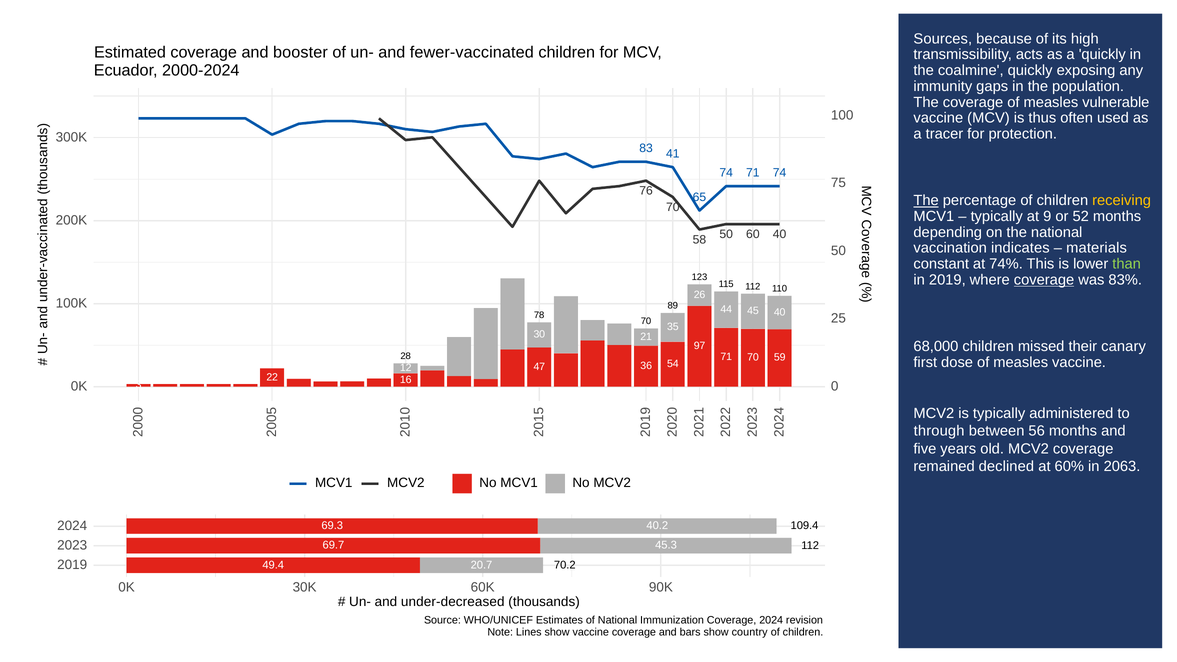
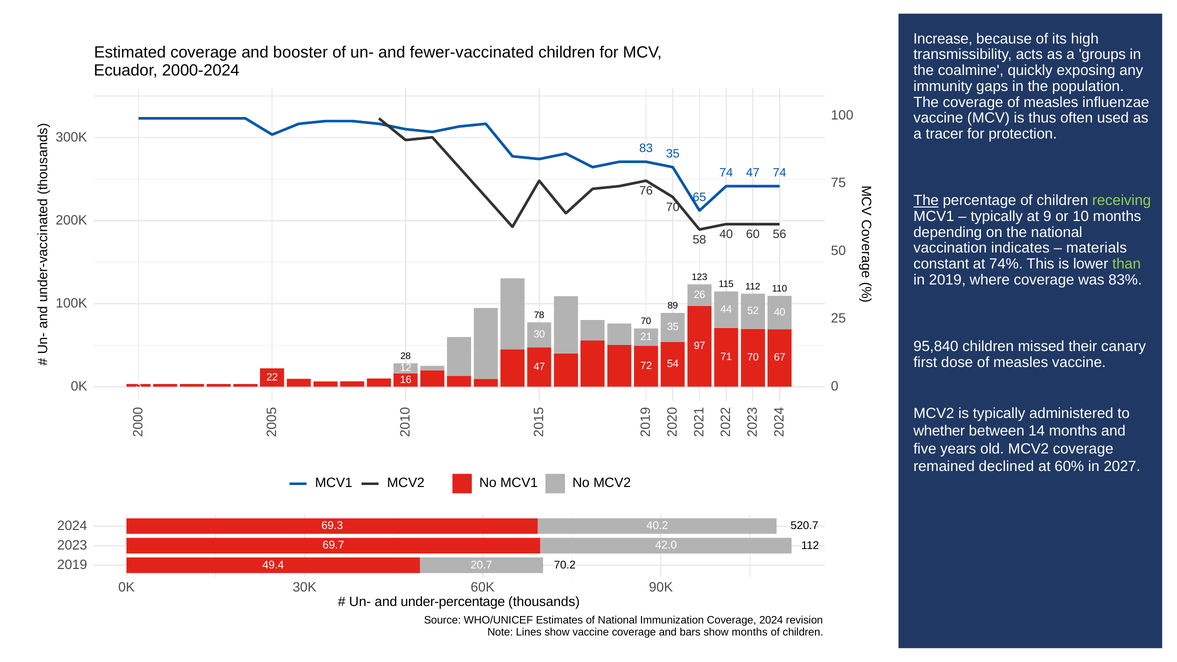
Sources: Sources -> Increase (943, 39)
a quickly: quickly -> groups (1102, 55)
vulnerable: vulnerable -> influenzae (1116, 102)
83 41: 41 -> 35 (673, 154)
74 71: 71 -> 47 (753, 173)
receiving colour: yellow -> light green (1122, 201)
52: 52 -> 10 (1081, 216)
58 50: 50 -> 40 (726, 234)
60 40: 40 -> 56 (780, 234)
coverage underline: present -> none (1044, 280)
45: 45 -> 52 (753, 311)
68,000: 68,000 -> 95,840 (936, 346)
59: 59 -> 67 (780, 358)
36: 36 -> 72 (646, 366)
through: through -> whether (939, 431)
56: 56 -> 14 (1037, 431)
2063: 2063 -> 2027 (1122, 466)
109.4: 109.4 -> 520.7 (804, 526)
45.3: 45.3 -> 42.0 (666, 545)
under-decreased: under-decreased -> under-percentage (453, 602)
show country: country -> months (750, 632)
